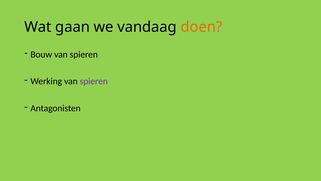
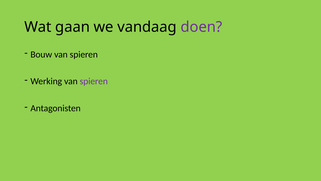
doen colour: orange -> purple (201, 27)
